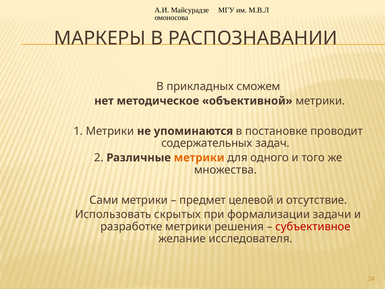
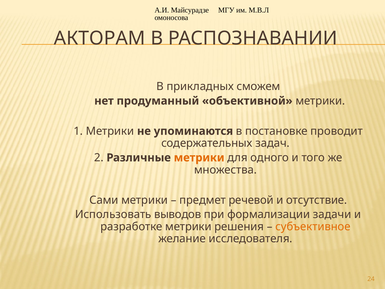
МАРКЕРЫ: МАРКЕРЫ -> АКТОРАМ (100, 38)
методическое: методическое -> продуманный (158, 101)
целевой: целевой -> речевой (251, 200)
скрытых: скрытых -> выводов (178, 214)
субъективное colour: red -> orange (313, 226)
